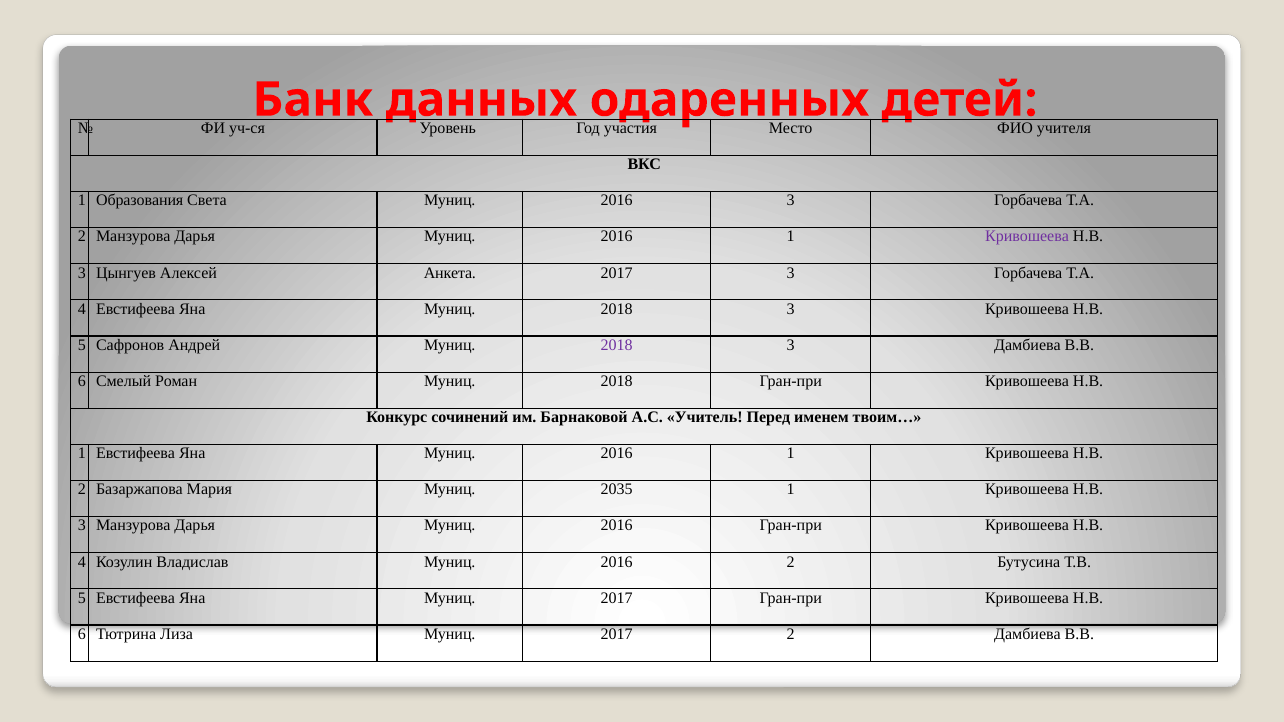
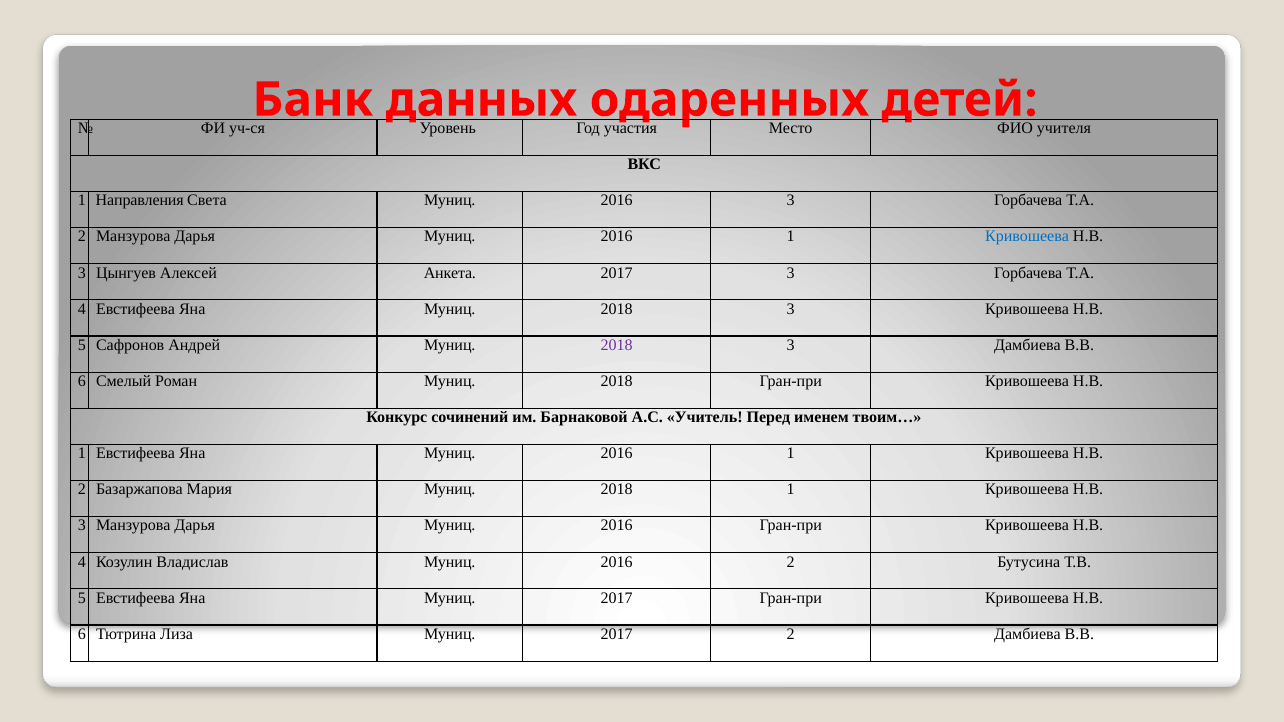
Образования: Образования -> Направления (140, 201)
Кривошеева colour: purple -> blue (1027, 237)
Мария Муниц 2035: 2035 -> 2018 (617, 490)
